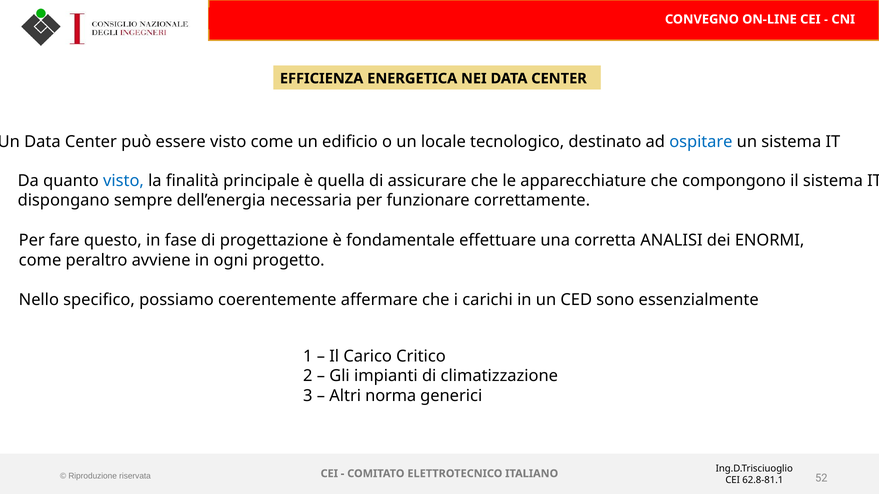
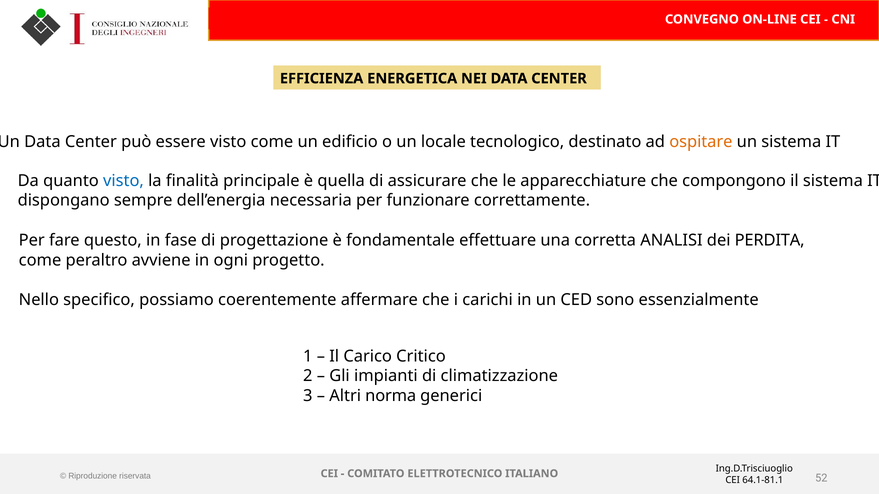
ospitare colour: blue -> orange (701, 142)
ENORMI: ENORMI -> PERDITA (770, 241)
62.8-81.1: 62.8-81.1 -> 64.1-81.1 (763, 480)
